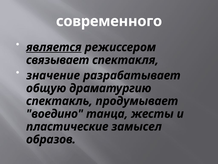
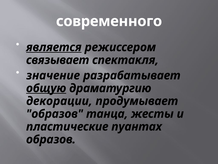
общую underline: none -> present (46, 88)
спектакль: спектакль -> декорации (59, 101)
воедино: воедино -> образов (55, 114)
замысел: замысел -> пуантах (137, 126)
